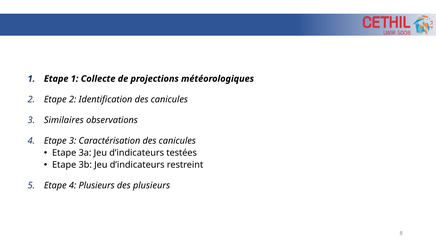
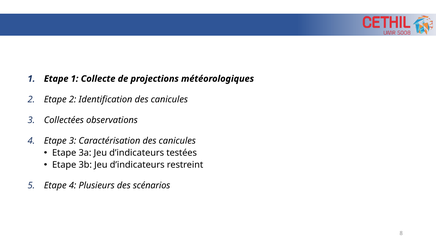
Similaires: Similaires -> Collectées (64, 120)
des plusieurs: plusieurs -> scénarios (152, 186)
